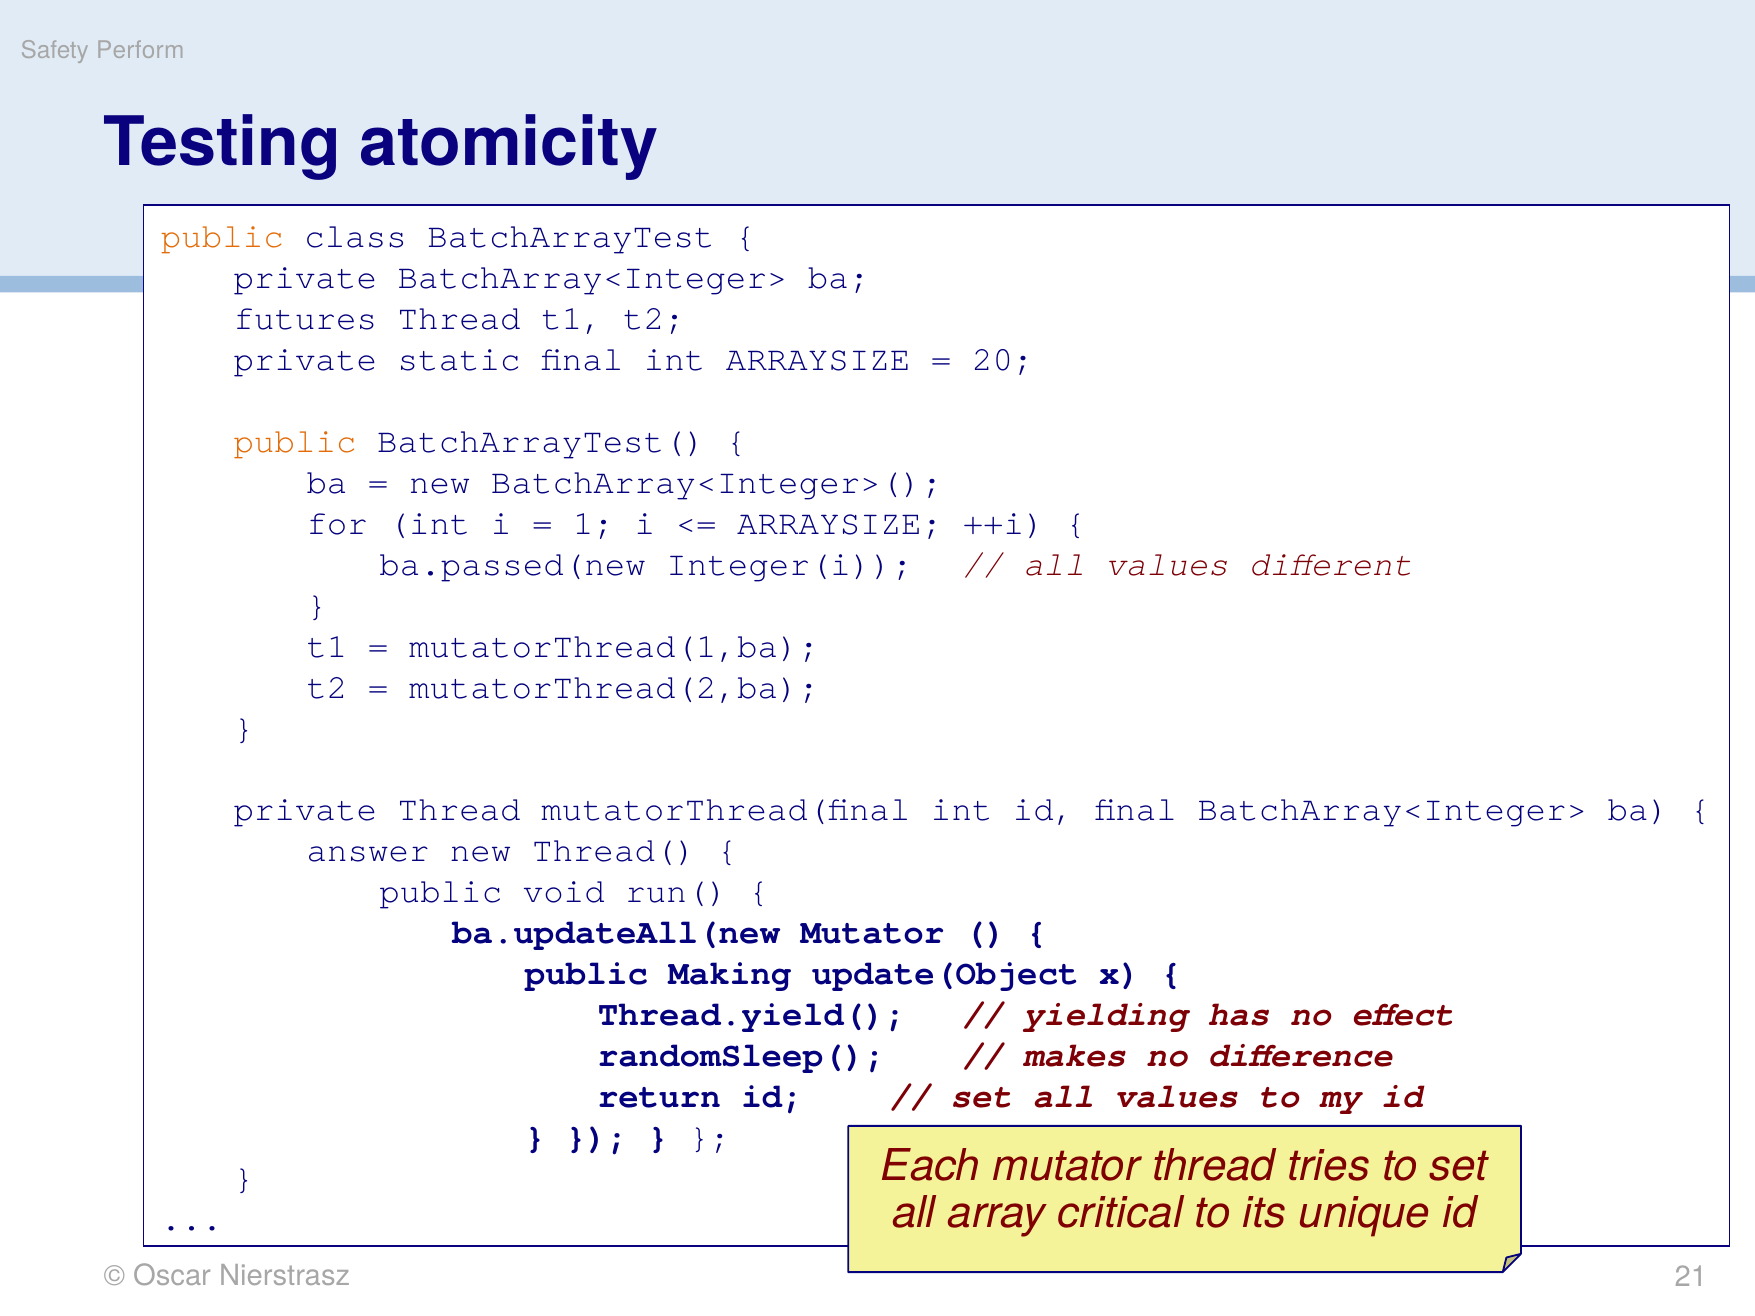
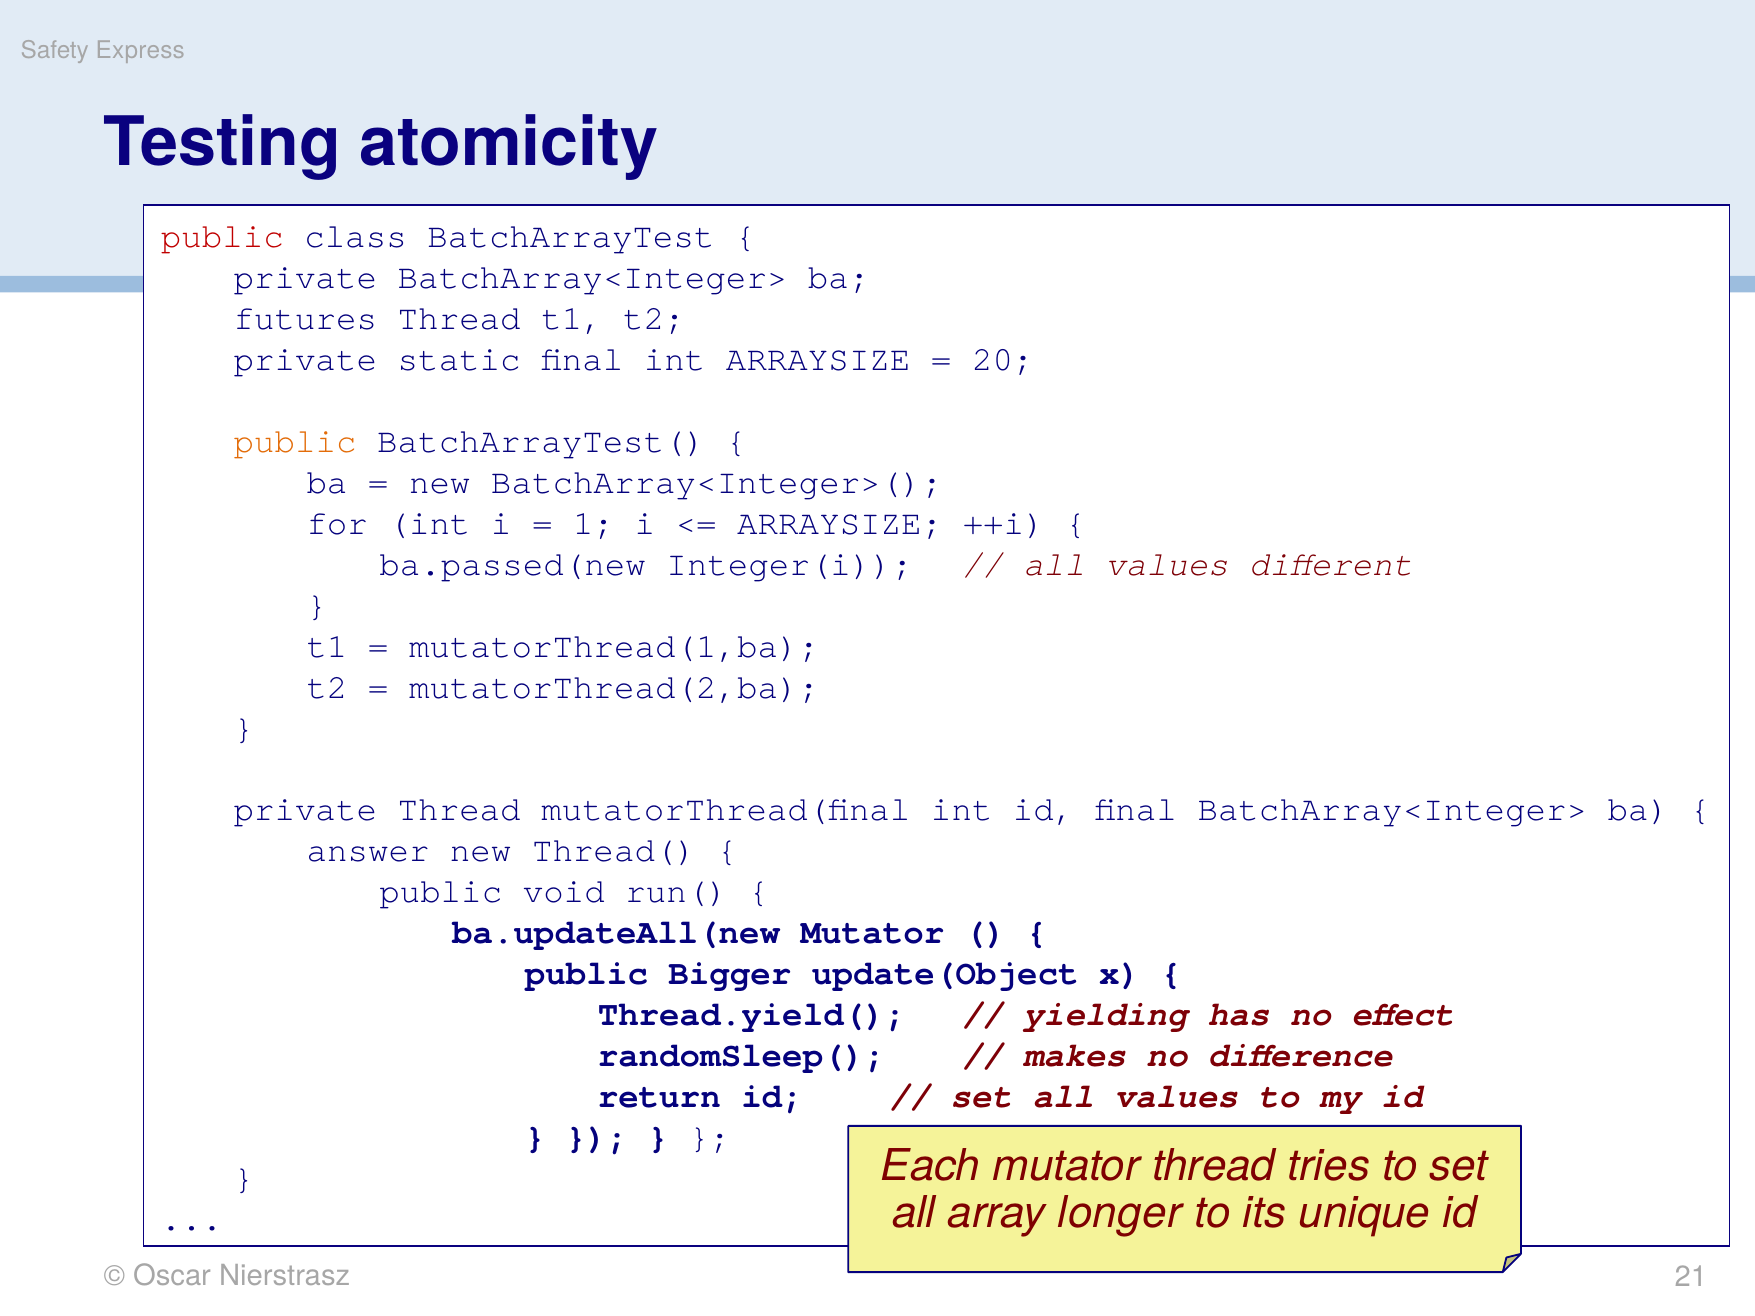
Perform: Perform -> Express (140, 51)
public colour: orange -> red (222, 236)
Making: Making -> Bigger (730, 974)
critical: critical -> longer (1120, 1214)
